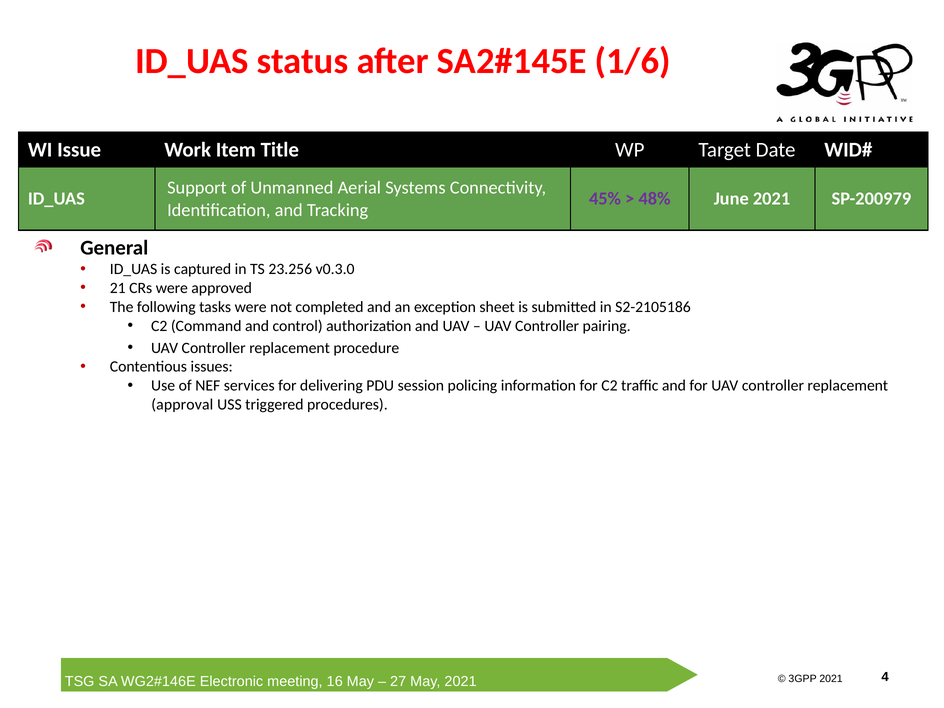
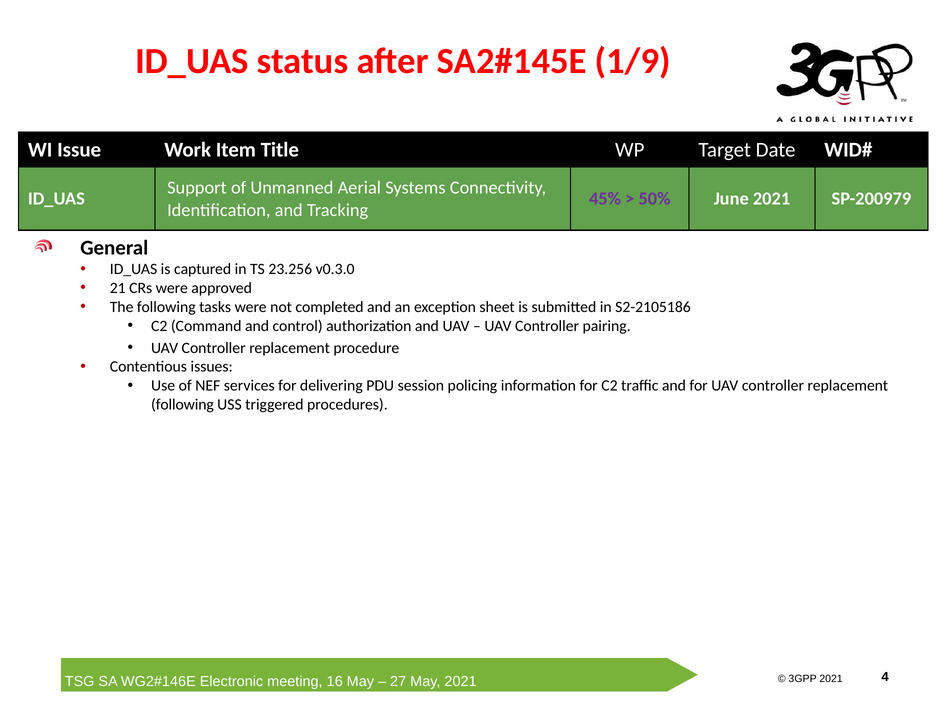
1/6: 1/6 -> 1/9 (633, 61)
48%: 48% -> 50% (655, 199)
approval: approval -> following (182, 405)
